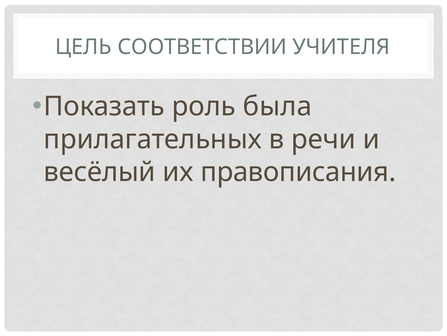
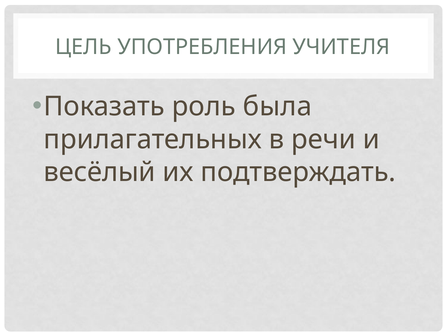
СООТВЕТСТВИИ: СООТВЕТСТВИИ -> УПОТРЕБЛЕНИЯ (202, 47)
правописания: правописания -> подтверждать (298, 172)
